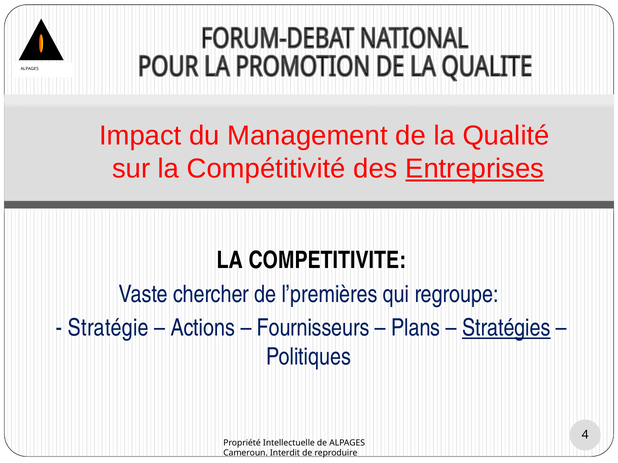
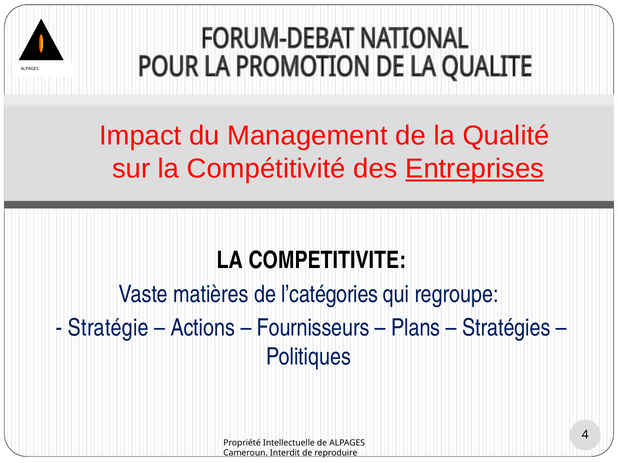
chercher: chercher -> matières (211, 294)
l’premières: l’premières -> l’catégories (330, 294)
Stratégies underline: present -> none (506, 328)
